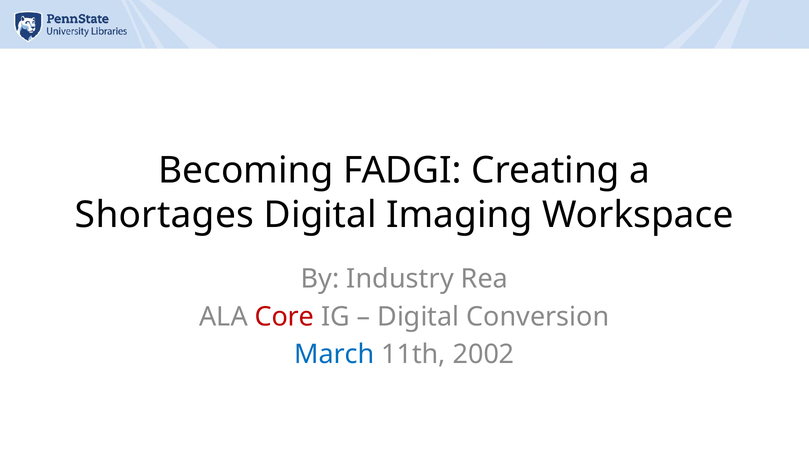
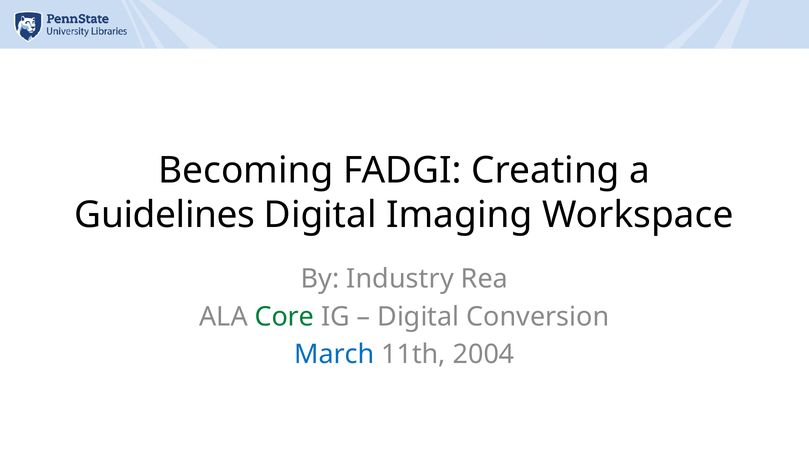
Shortages: Shortages -> Guidelines (165, 215)
Core colour: red -> green (285, 317)
2002: 2002 -> 2004 (484, 355)
